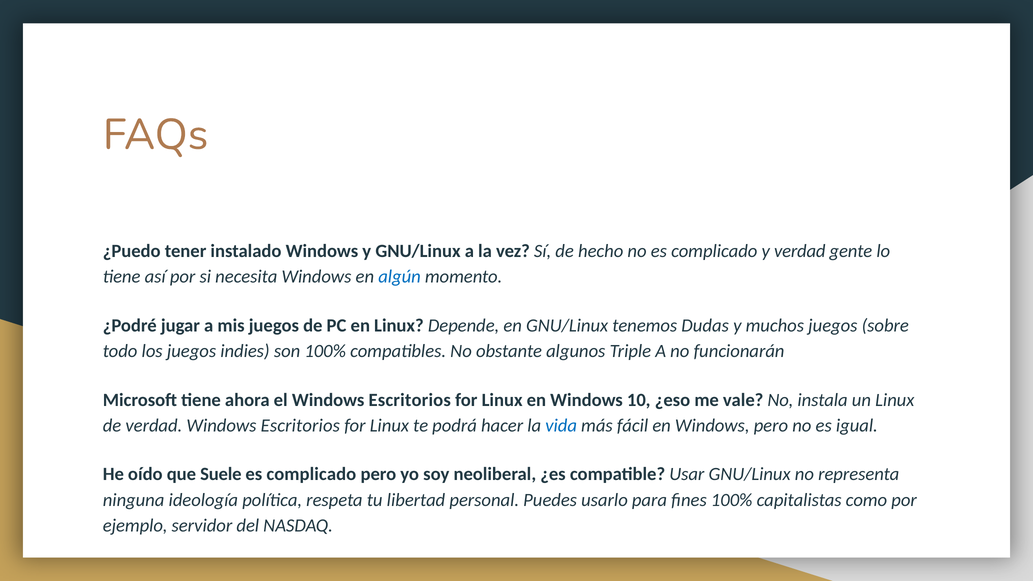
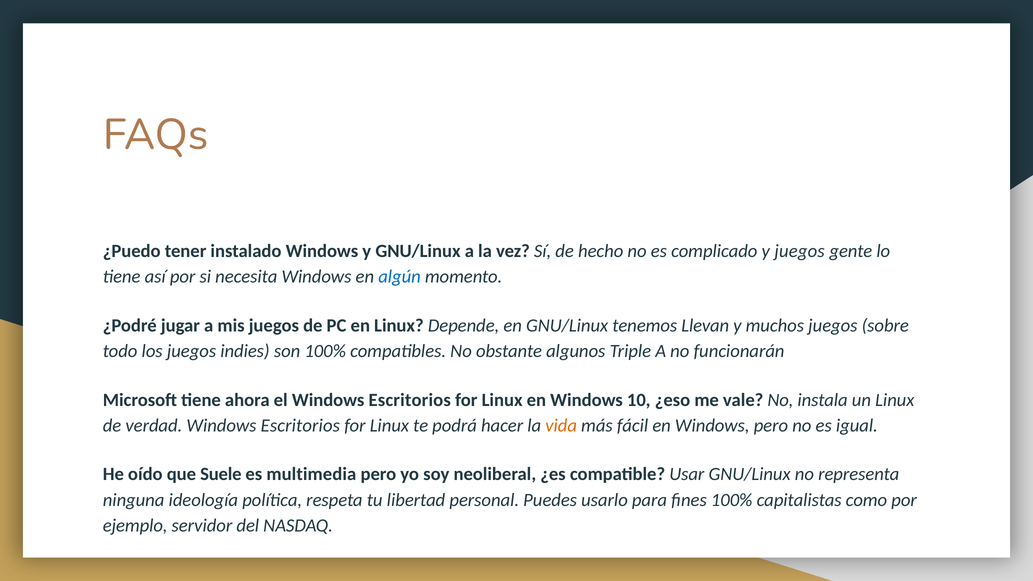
y verdad: verdad -> juegos (800, 251)
Dudas: Dudas -> Llevan (705, 325)
vida colour: blue -> orange (561, 426)
complicado: complicado -> multimedia (311, 474)
